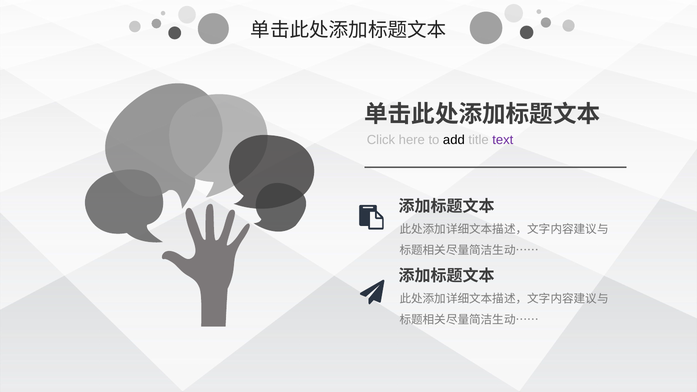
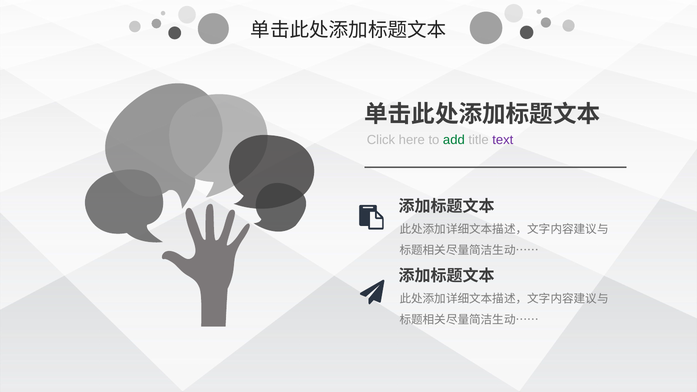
add colour: black -> green (454, 140)
